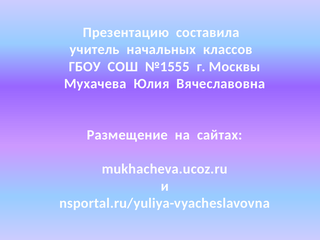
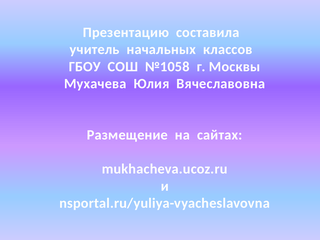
№1555: №1555 -> №1058 (167, 67)
